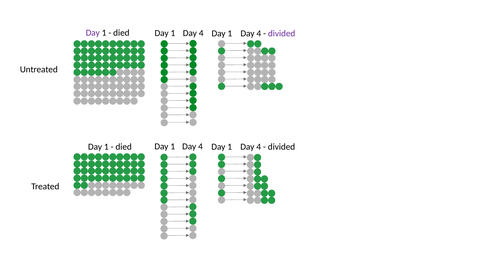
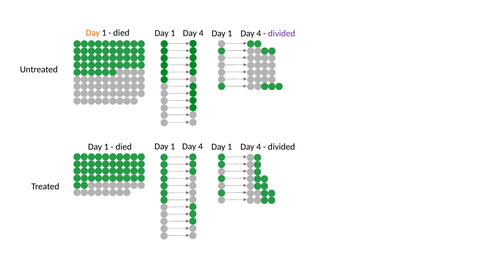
Day colour: purple -> orange (93, 33)
